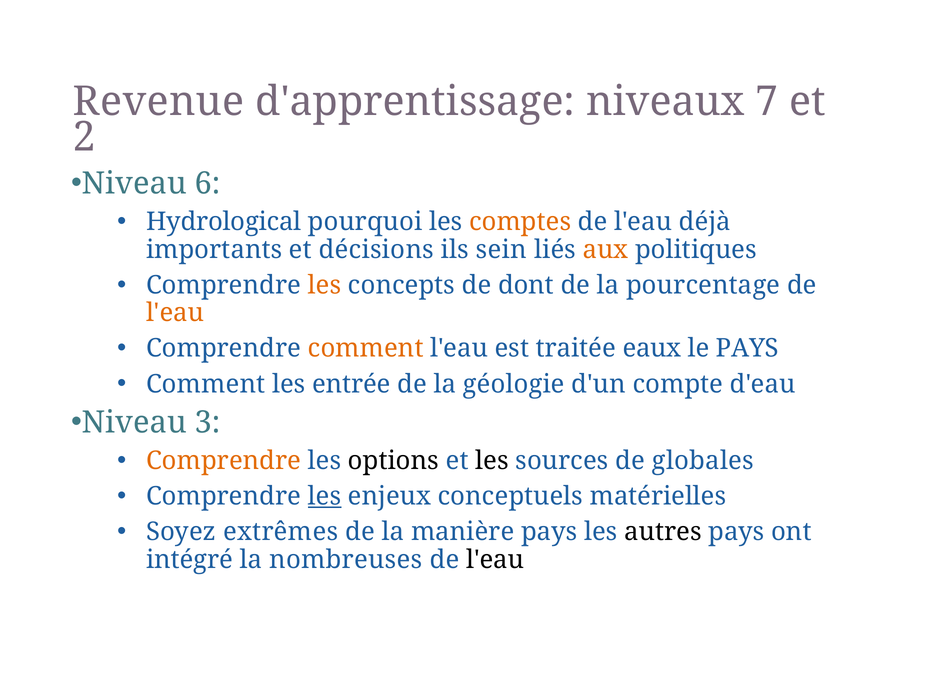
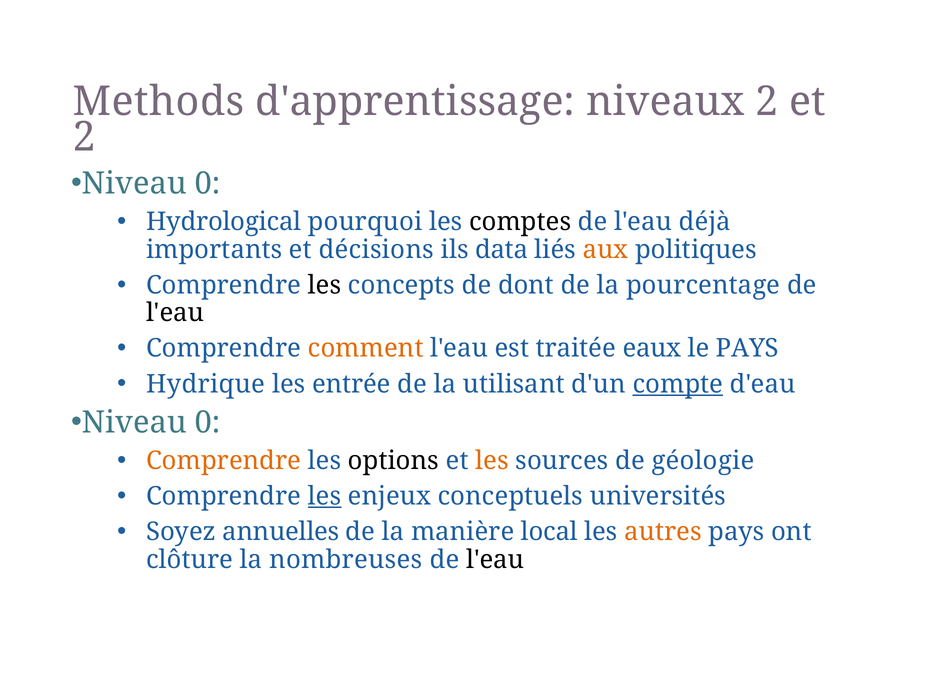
Revenue: Revenue -> Methods (159, 102)
niveaux 7: 7 -> 2 (767, 102)
6: 6 -> 0 (208, 183)
comptes colour: orange -> black (520, 222)
sein: sein -> data (502, 249)
les colour: orange -> black (325, 285)
l'eau colour: orange -> black (175, 313)
Comment: Comment -> Hydrique (206, 384)
géologie: géologie -> utilisant (514, 384)
compte underline: none -> present (678, 384)
3: 3 -> 0 (208, 422)
les colour: black -> orange (492, 460)
globales: globales -> géologie (703, 460)
matérielles: matérielles -> universités (658, 496)
extrêmes: extrêmes -> annuelles (281, 531)
manière pays: pays -> local (549, 531)
autres colour: black -> orange (663, 531)
intégré: intégré -> clôture (190, 559)
